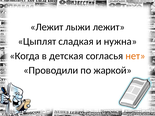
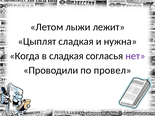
Лежит: Лежит -> Летом (47, 27)
в детская: детская -> сладкая (66, 56)
нет colour: orange -> purple (135, 56)
жаркой: жаркой -> провел (113, 70)
